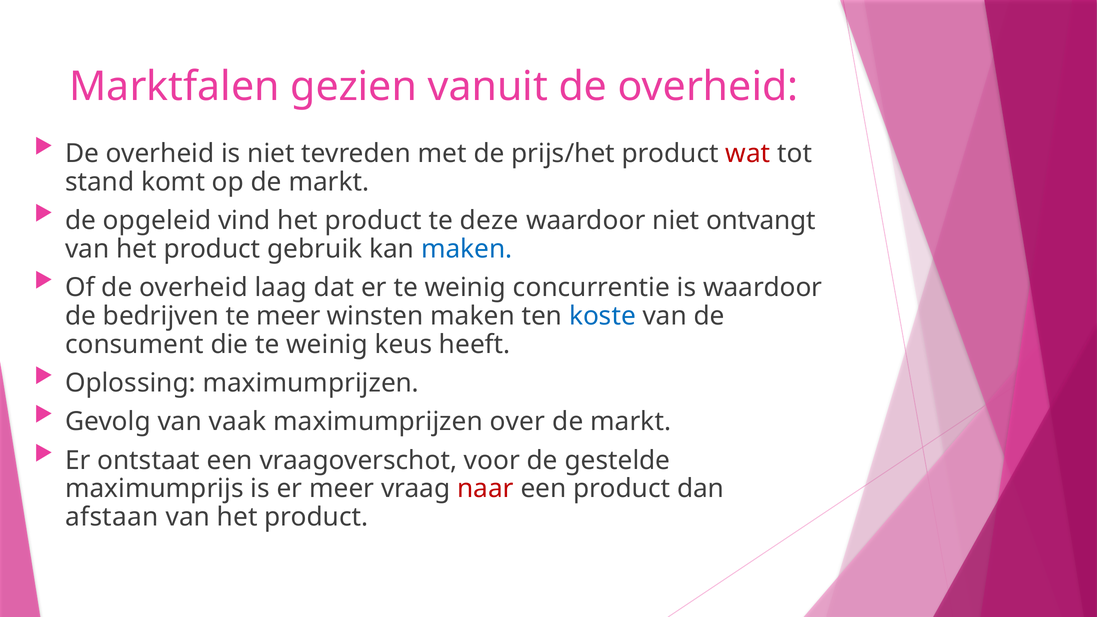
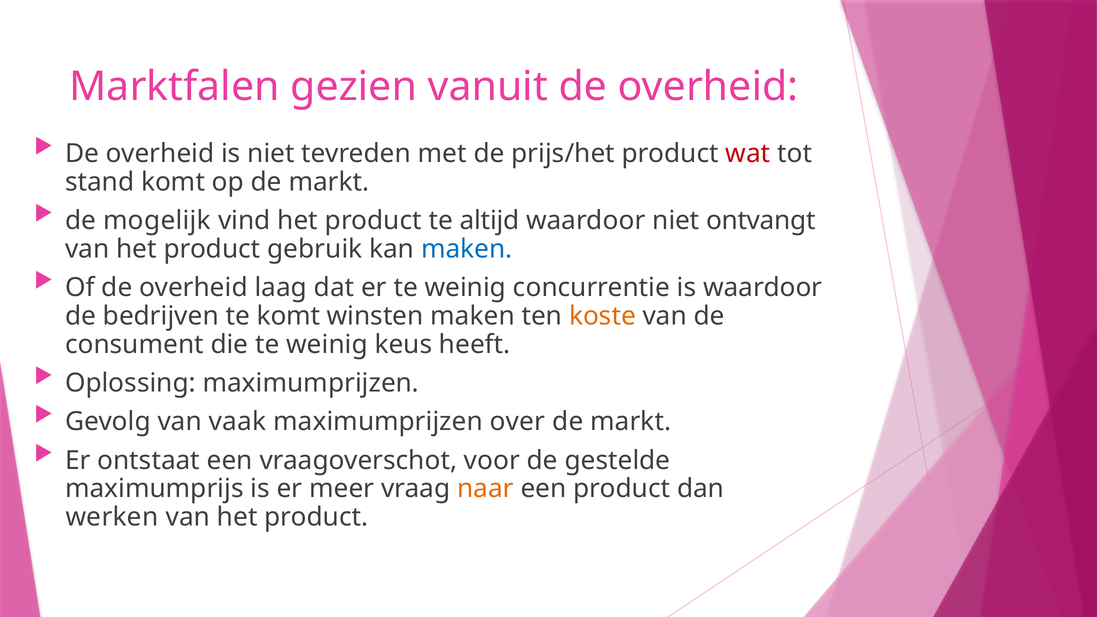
opgeleid: opgeleid -> mogelijk (157, 221)
deze: deze -> altijd (490, 221)
te meer: meer -> komt (288, 316)
koste colour: blue -> orange (602, 316)
naar colour: red -> orange (485, 489)
afstaan: afstaan -> werken (112, 517)
